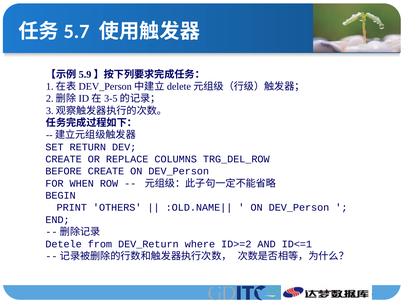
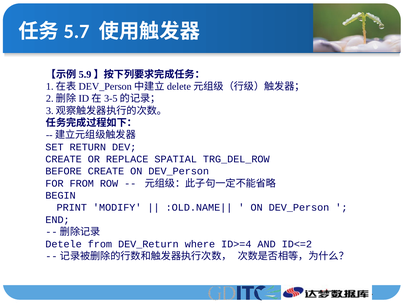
COLUMNS: COLUMNS -> SPATIAL (176, 159)
FOR WHEN: WHEN -> FROM (82, 183)
OTHERS: OTHERS -> MODIFY (117, 208)
ID>=2: ID>=2 -> ID>=4 (236, 244)
ID<=1: ID<=1 -> ID<=2 (297, 244)
